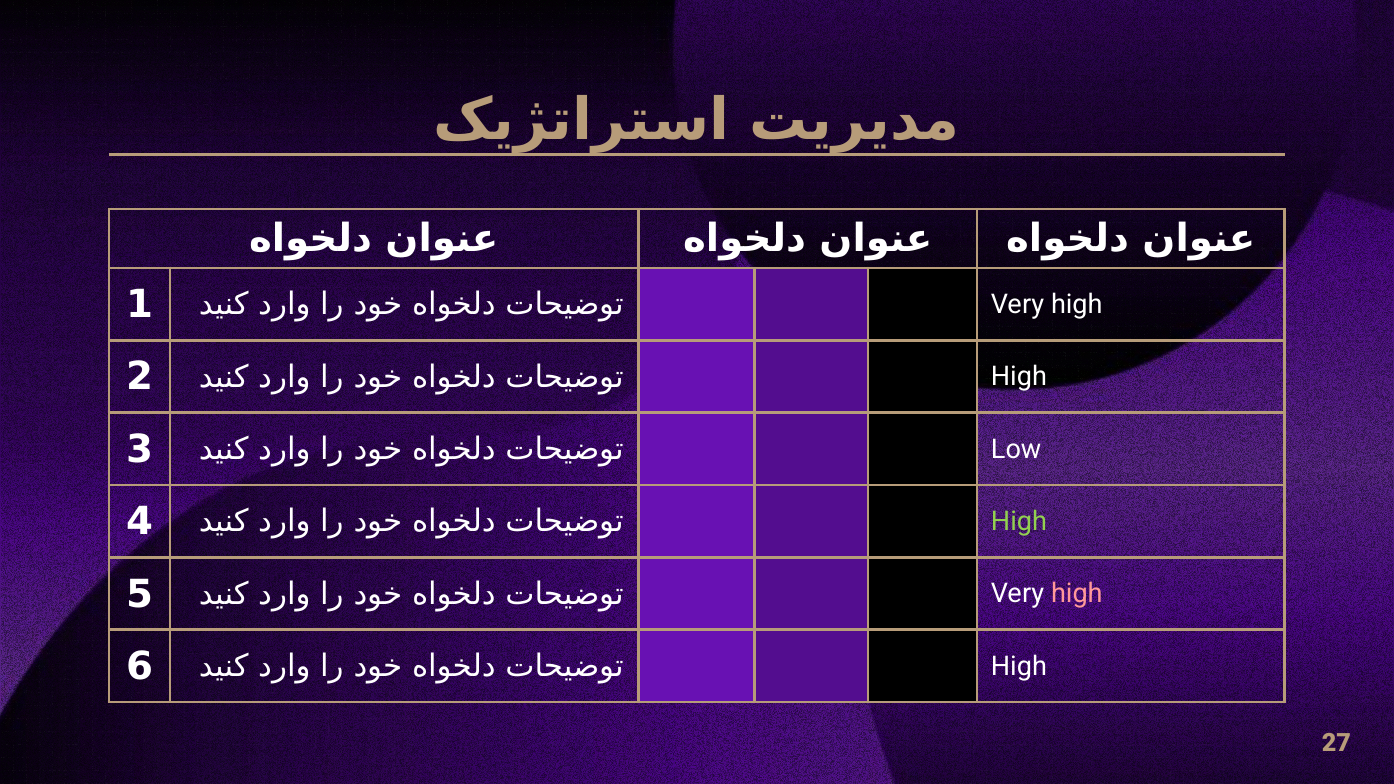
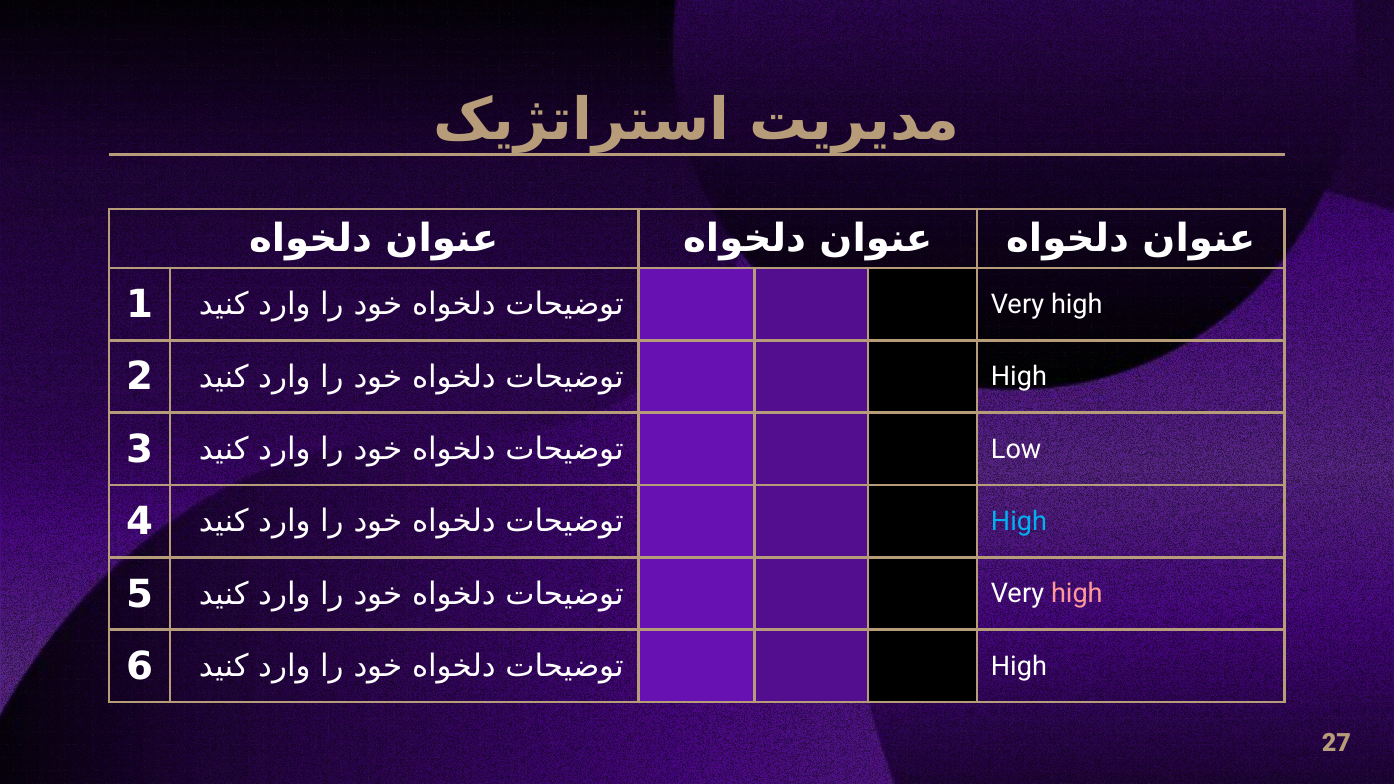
High colour: light green -> light blue (1019, 522)
